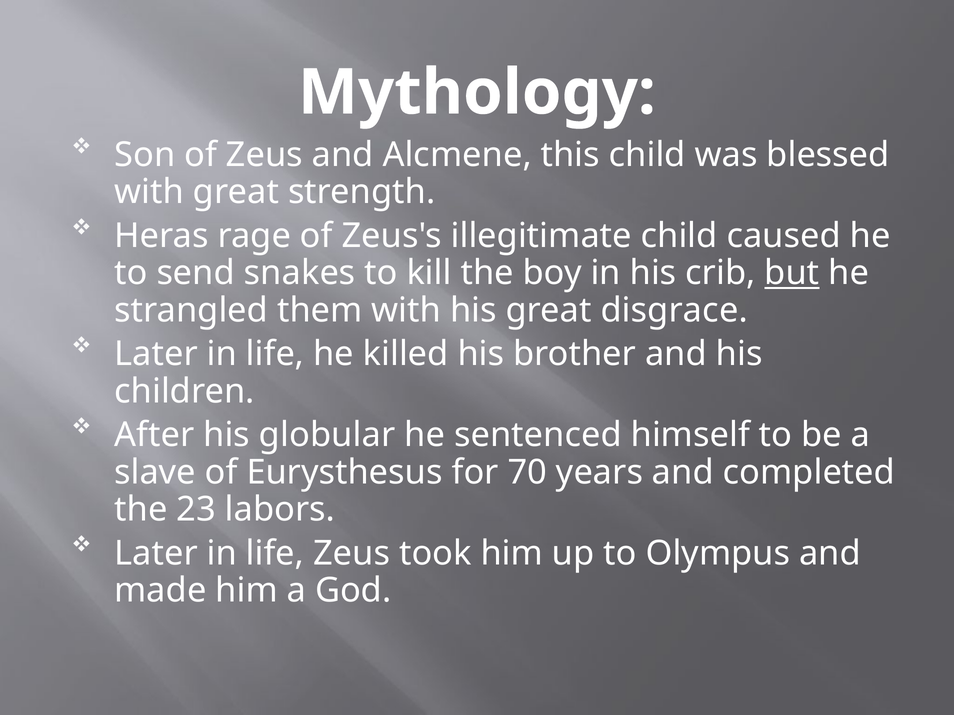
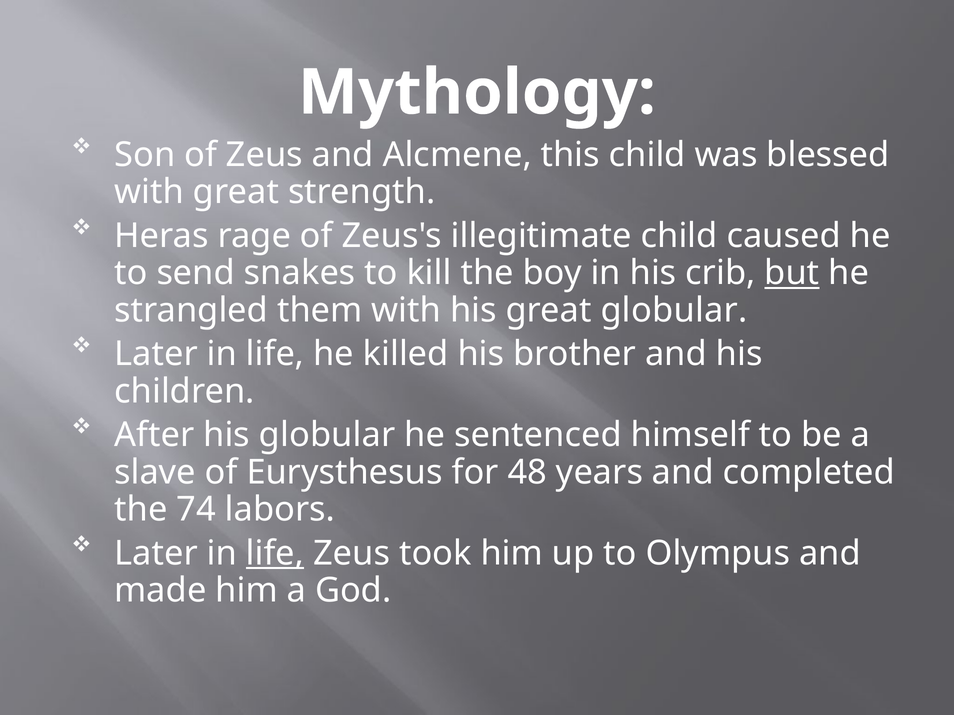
great disgrace: disgrace -> globular (674, 310)
70: 70 -> 48 (527, 473)
23: 23 -> 74 (196, 510)
life underline: none -> present (275, 554)
